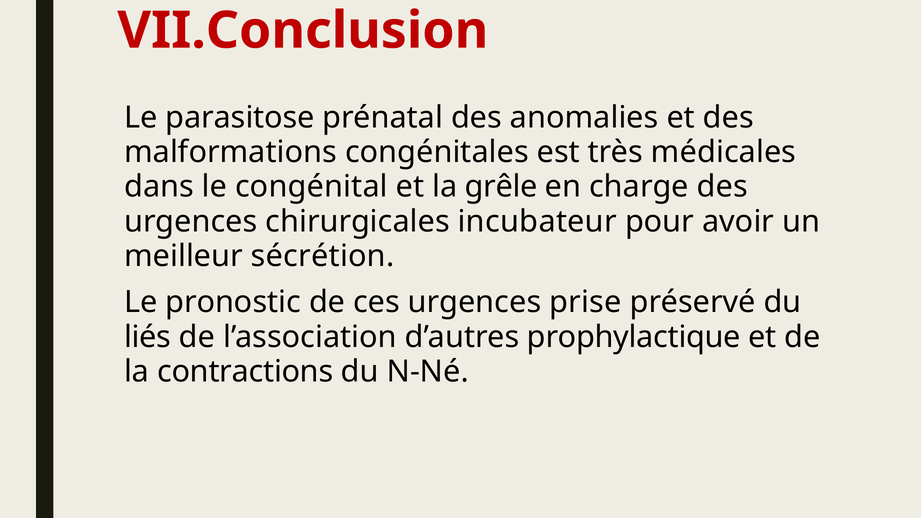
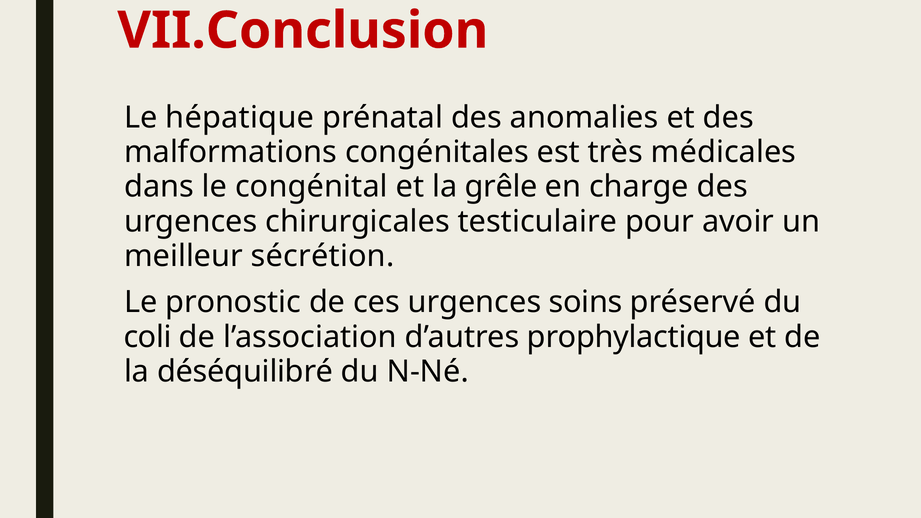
parasitose: parasitose -> hépatique (240, 117)
incubateur: incubateur -> testiculaire (537, 221)
prise: prise -> soins (586, 302)
liés: liés -> coli (148, 337)
contractions: contractions -> déséquilibré (245, 372)
